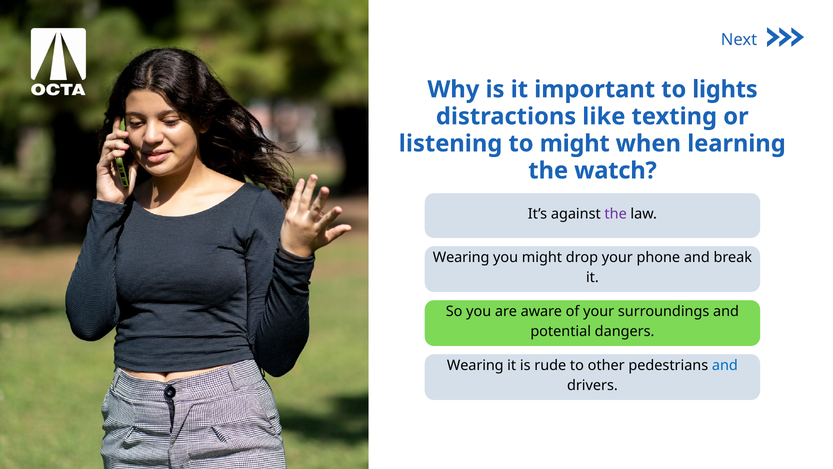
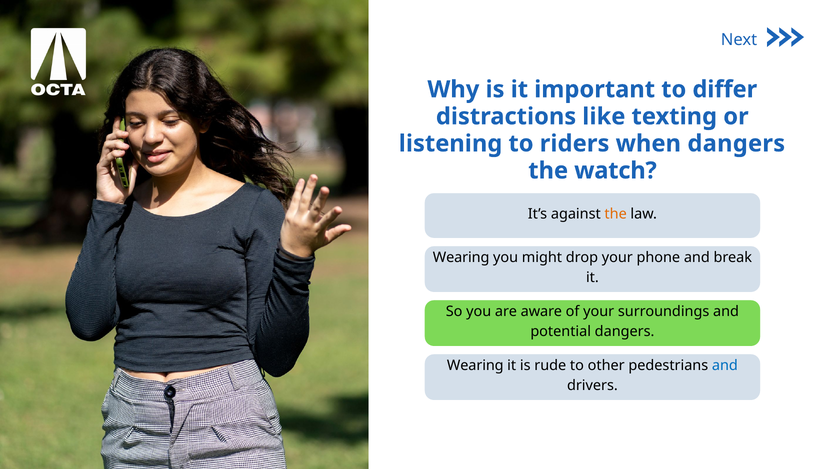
lights: lights -> differ (725, 89)
to might: might -> riders (575, 143)
when learning: learning -> dangers (736, 143)
the colour: purple -> orange (616, 214)
